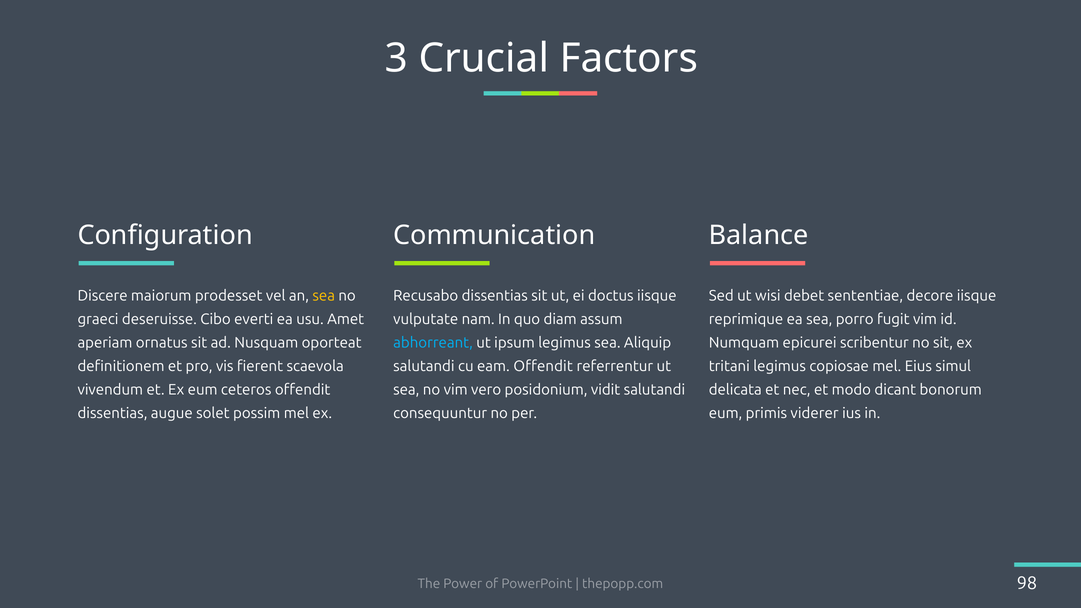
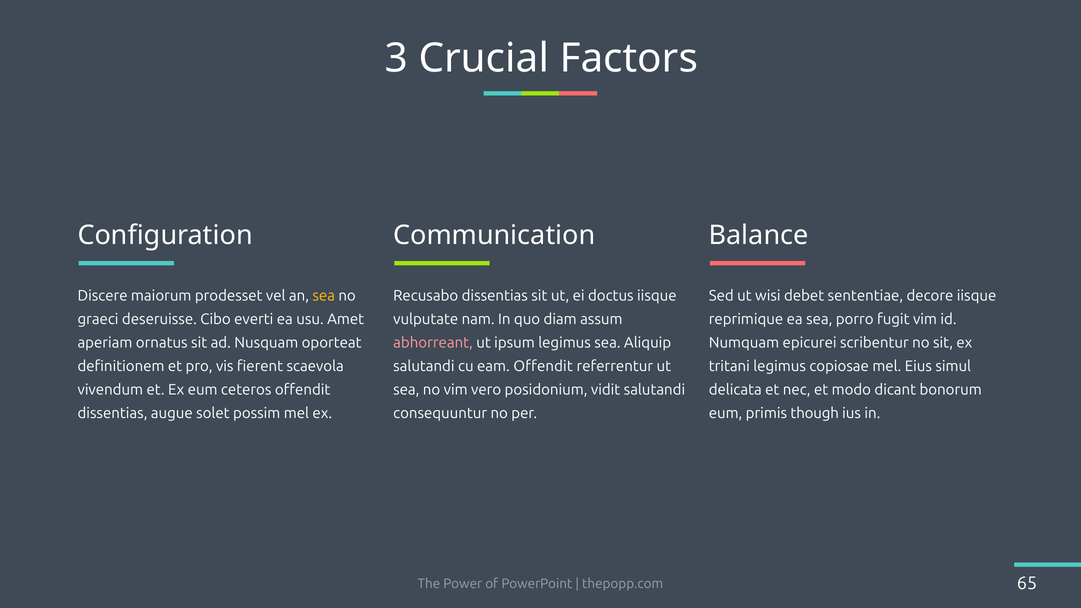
abhorreant colour: light blue -> pink (433, 343)
viderer: viderer -> though (815, 413)
98: 98 -> 65 (1027, 583)
